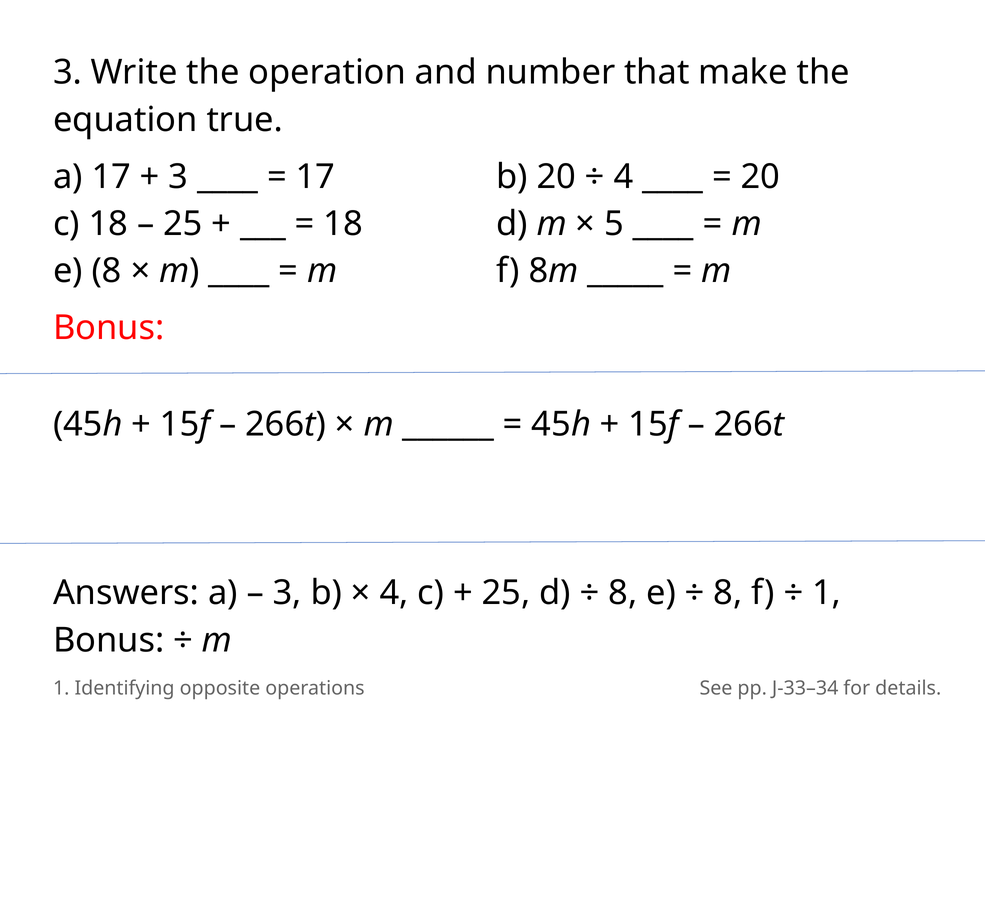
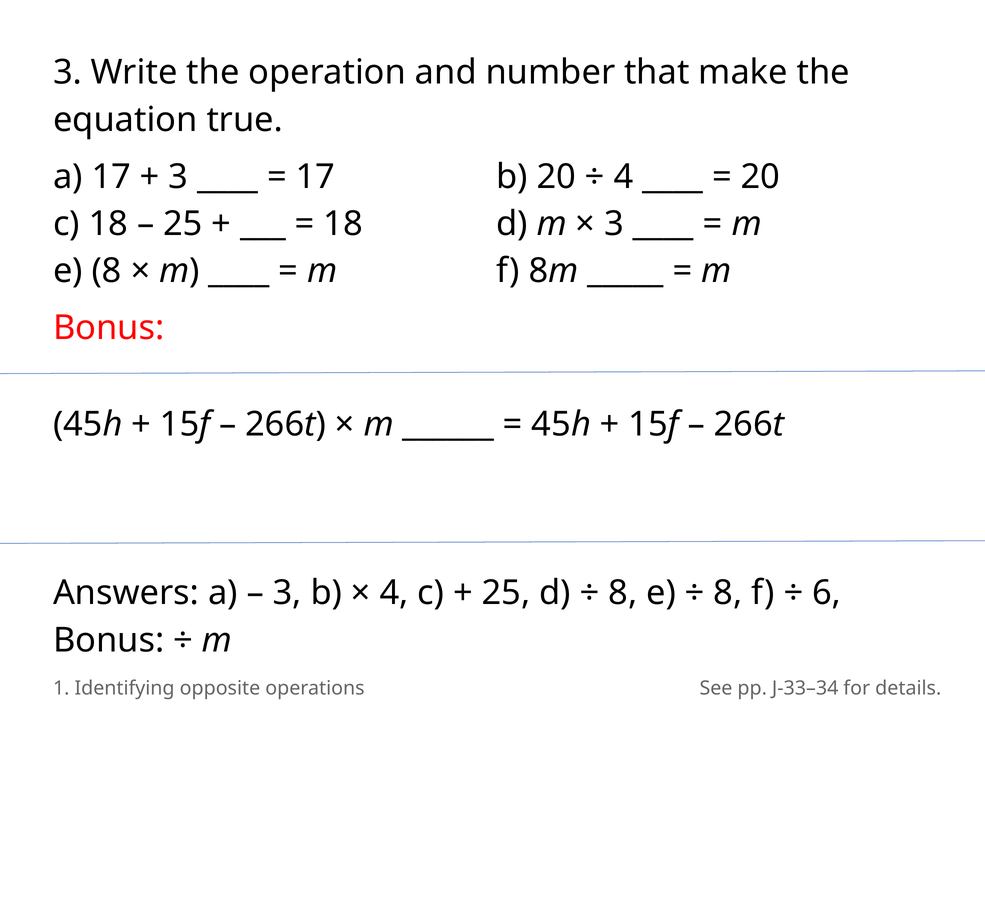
5: 5 -> 3 (614, 224)
1: 1 -> 6 (827, 593)
